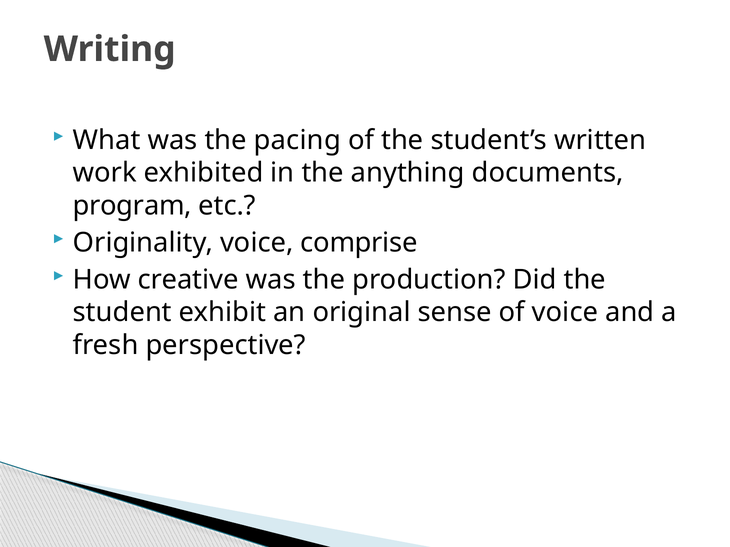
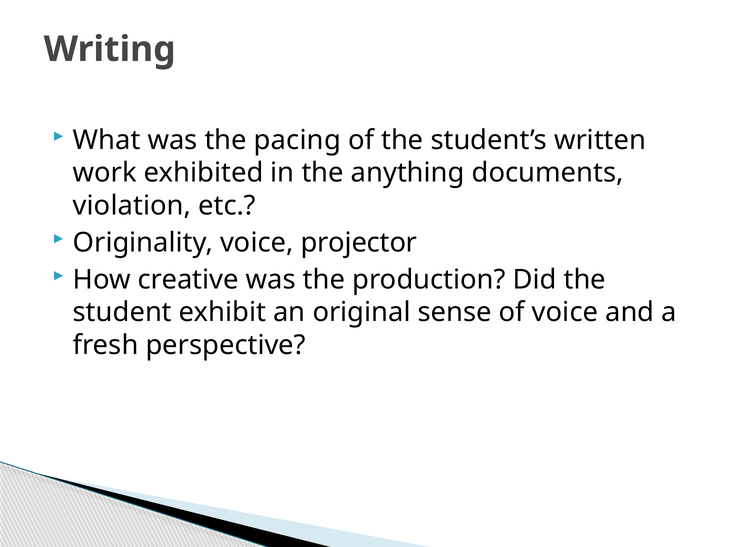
program: program -> violation (132, 206)
comprise: comprise -> projector (359, 243)
